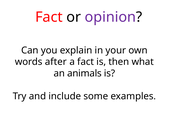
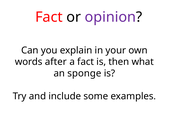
animals: animals -> sponge (84, 73)
